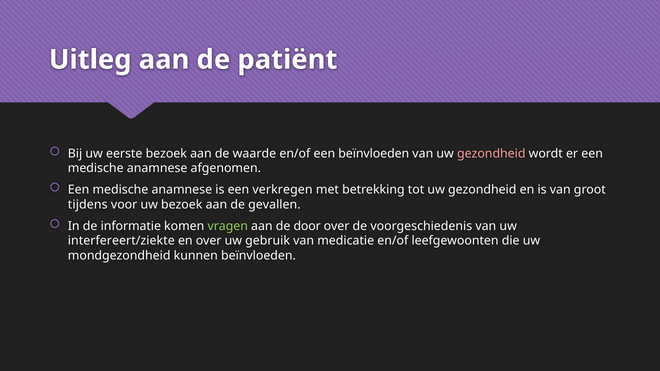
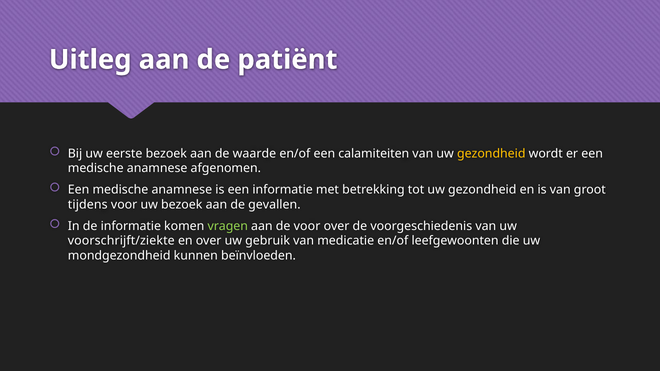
een beïnvloeden: beïnvloeden -> calamiteiten (374, 154)
gezondheid colour: pink -> yellow (491, 154)
een verkregen: verkregen -> informatie (283, 190)
de door: door -> voor (307, 226)
interfereert/ziekte: interfereert/ziekte -> voorschrijft/ziekte (121, 241)
